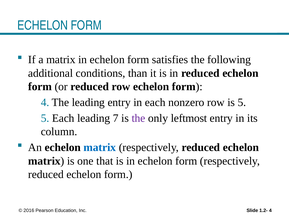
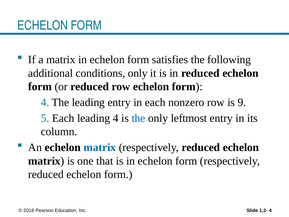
conditions than: than -> only (138, 73)
is 5: 5 -> 9 (242, 102)
leading 7: 7 -> 4 (116, 118)
the colour: purple -> blue (138, 118)
